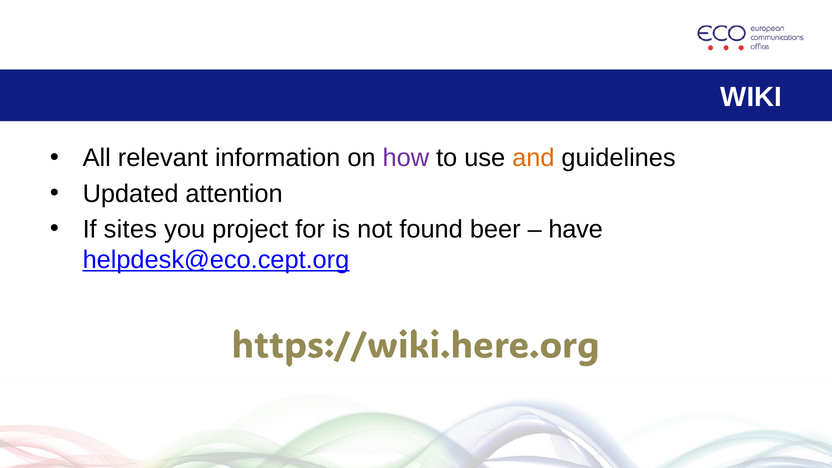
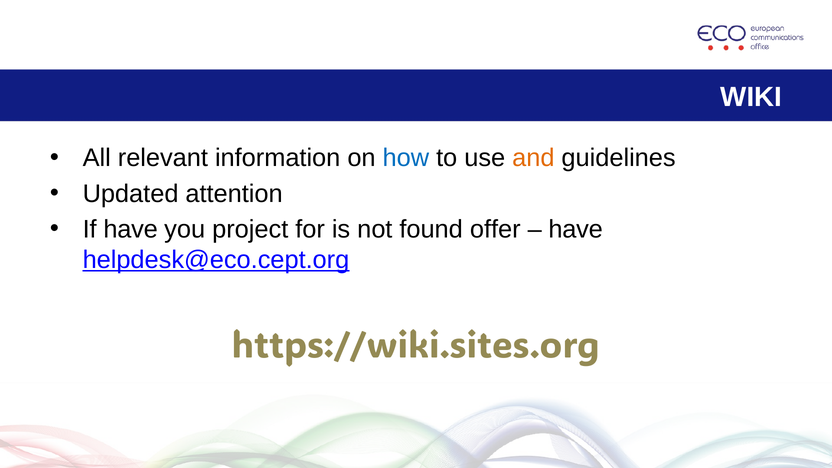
how colour: purple -> blue (406, 158)
If sites: sites -> have (131, 229)
beer: beer -> offer (495, 229)
https://wiki.here.org: https://wiki.here.org -> https://wiki.sites.org (416, 346)
